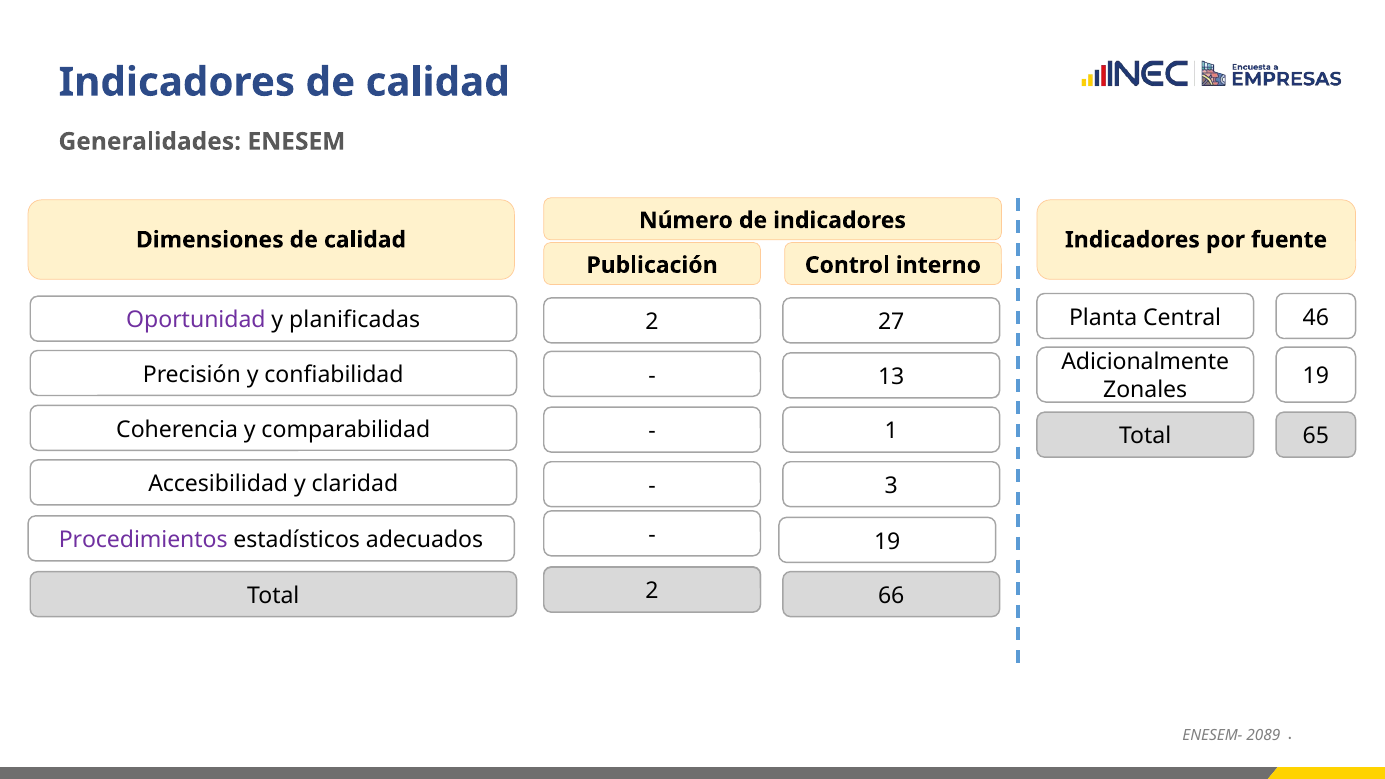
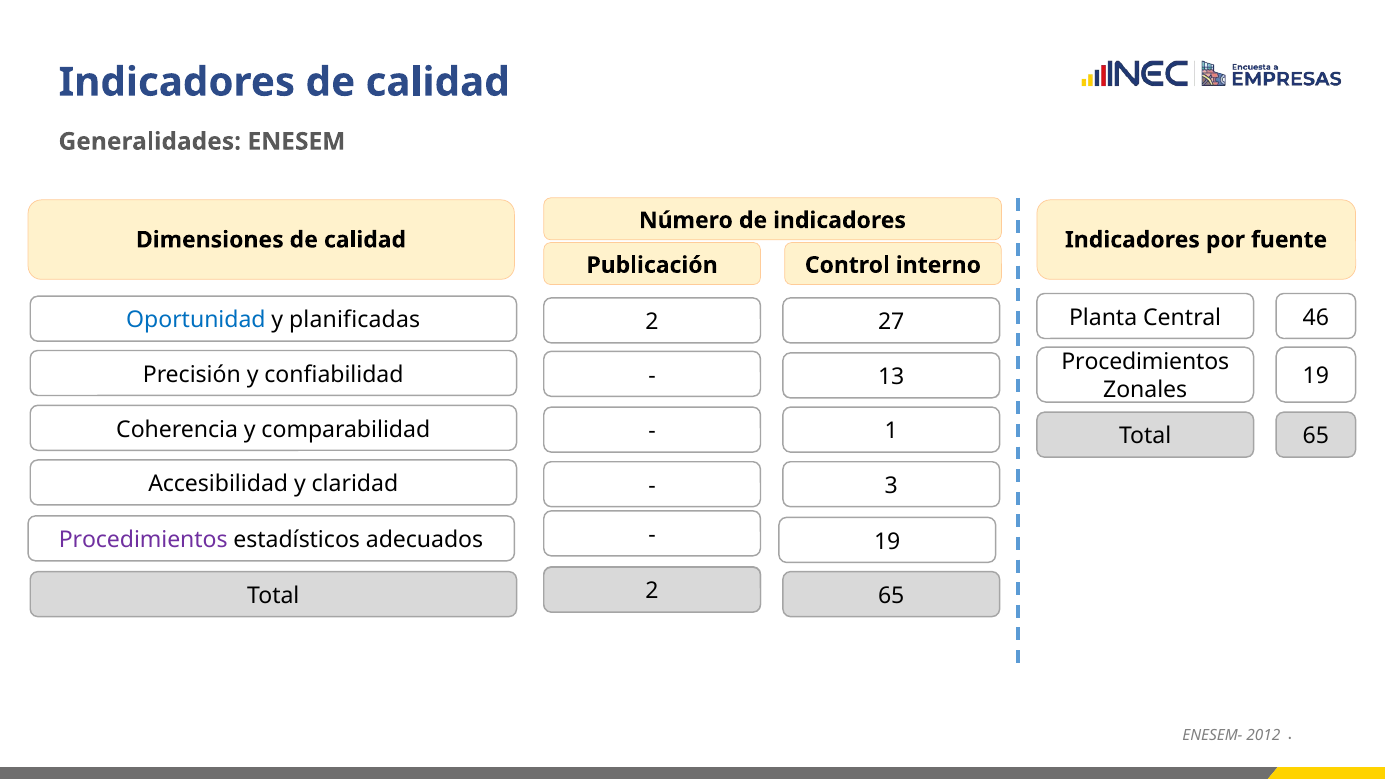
Oportunidad colour: purple -> blue (196, 320)
Adicionalmente: Adicionalmente -> Procedimientos (1145, 362)
Total 66: 66 -> 65 (891, 596)
2089: 2089 -> 2012 (1263, 735)
